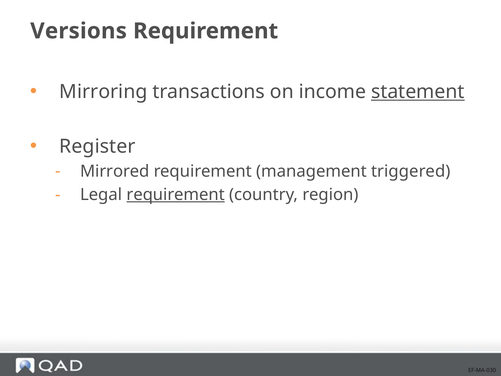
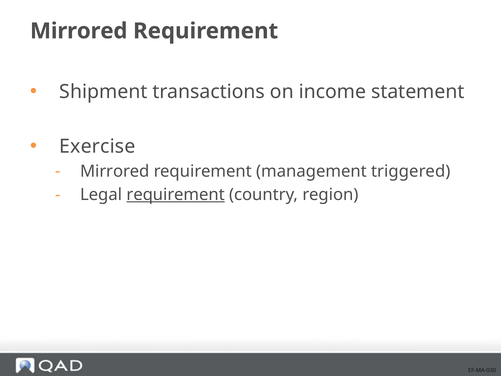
Versions: Versions -> Mirrored (79, 31)
Mirroring: Mirroring -> Shipment (103, 92)
statement underline: present -> none (418, 92)
Register: Register -> Exercise (97, 146)
